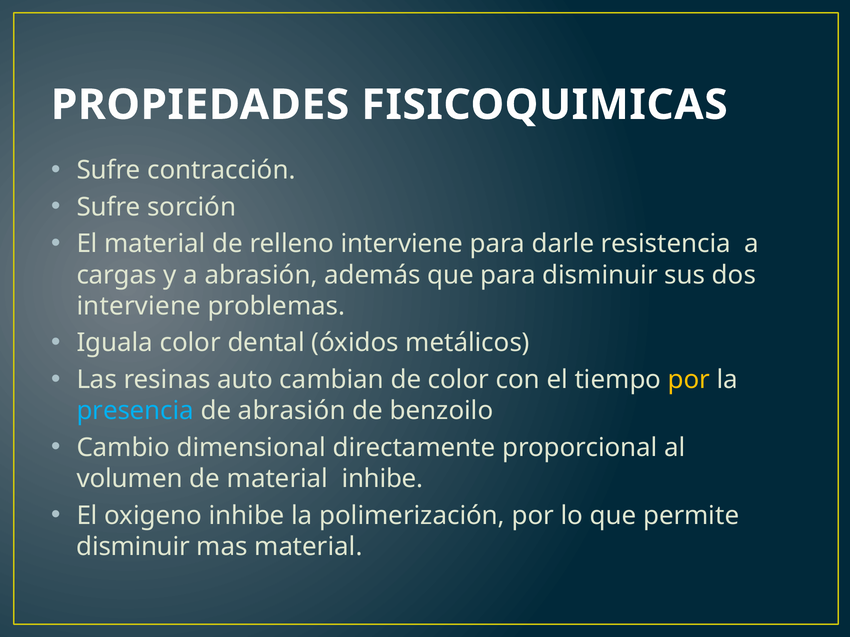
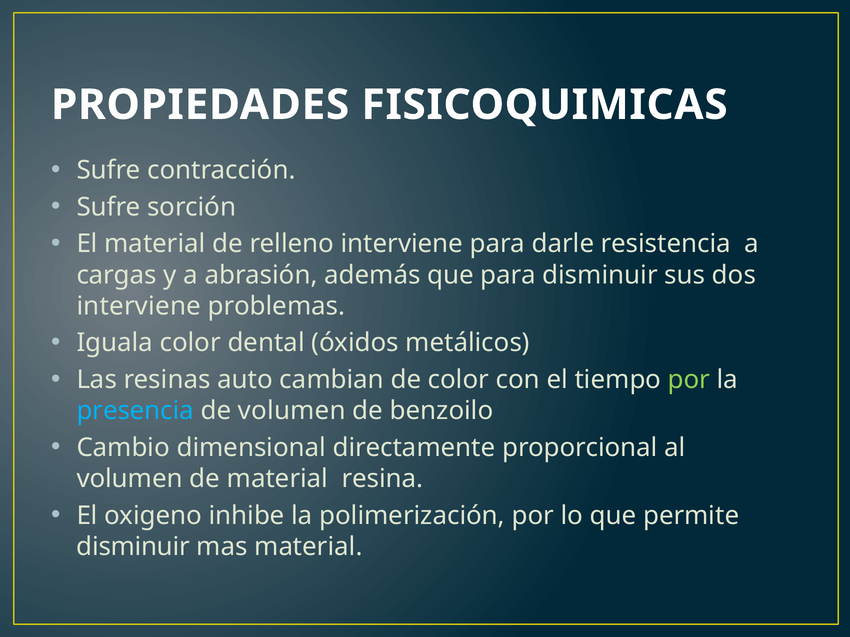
por colour: yellow -> light green (689, 380)
de abrasión: abrasión -> volumen (292, 411)
material inhibe: inhibe -> resina (382, 479)
